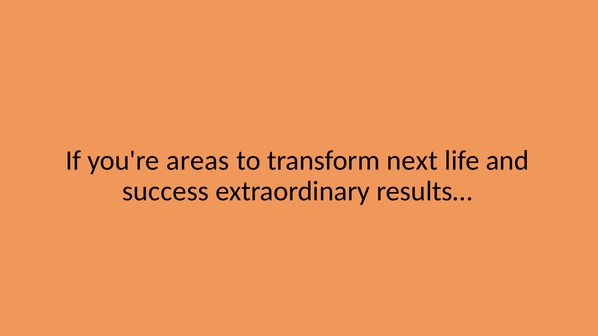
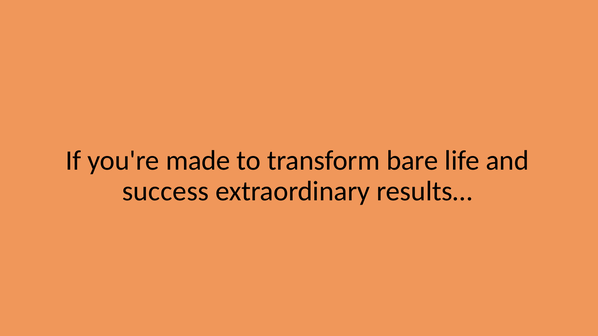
areas: areas -> made (198, 161)
next: next -> bare (412, 161)
